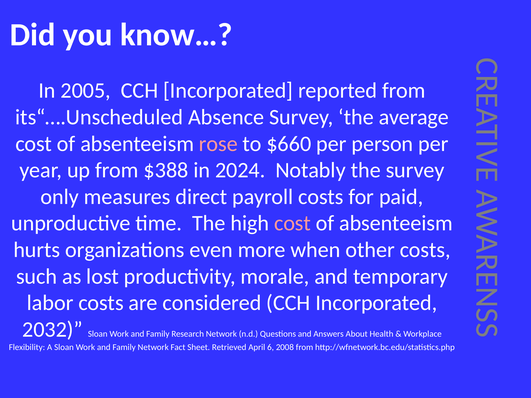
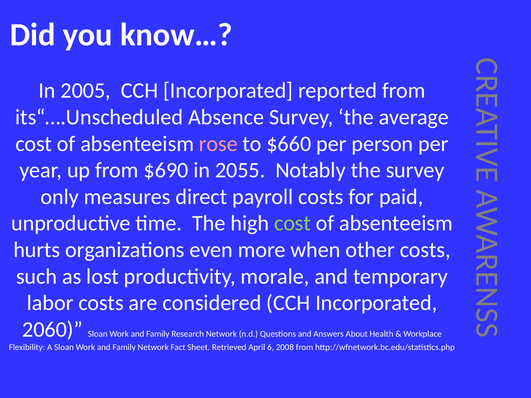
$388: $388 -> $690 (166, 170)
2024: 2024 -> 2055 (240, 170)
cost colour: pink -> light green (292, 223)
2032: 2032 -> 2060 (53, 330)
